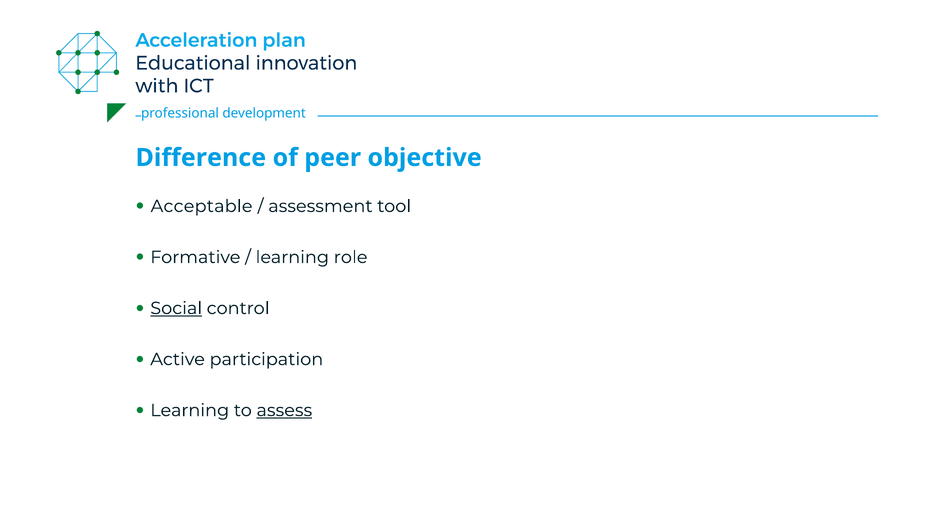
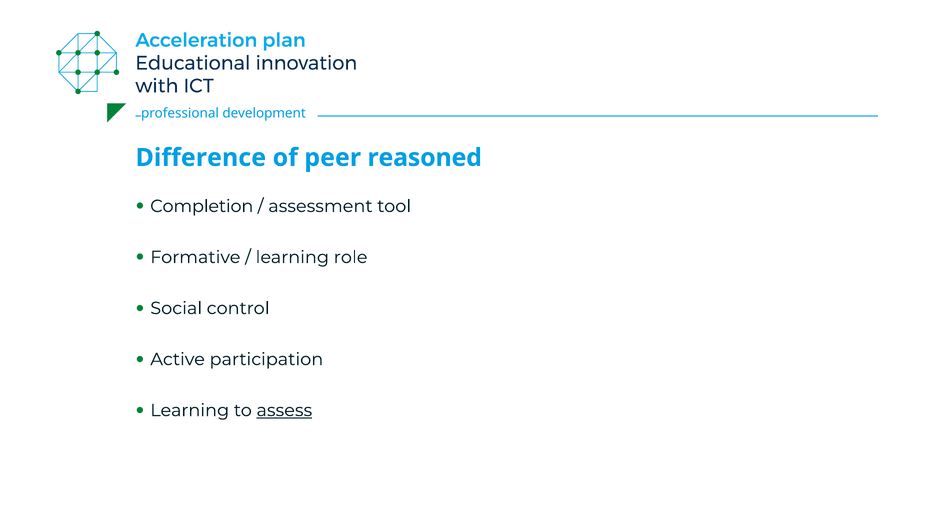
objective: objective -> reasoned (425, 158)
Acceptable: Acceptable -> Completion (202, 206)
Social underline: present -> none (176, 308)
